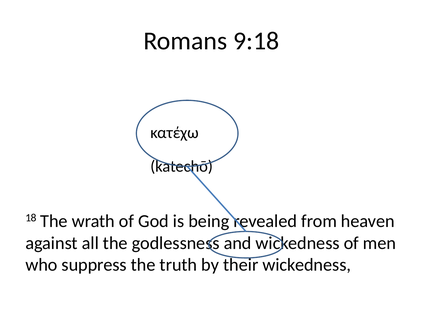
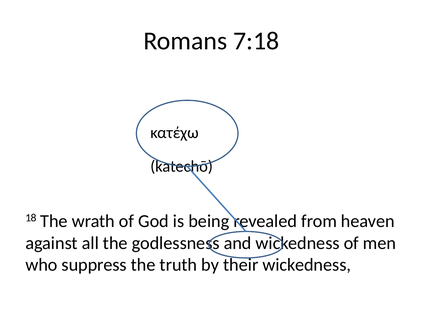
9:18: 9:18 -> 7:18 (256, 41)
